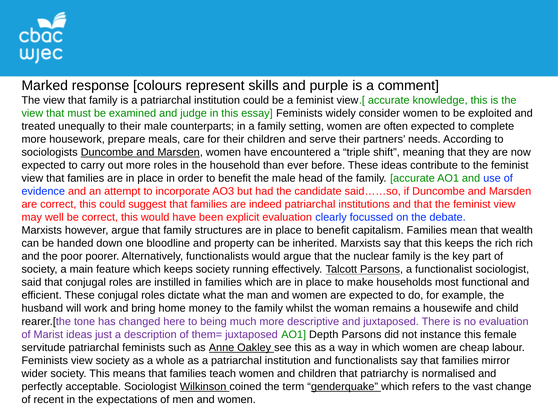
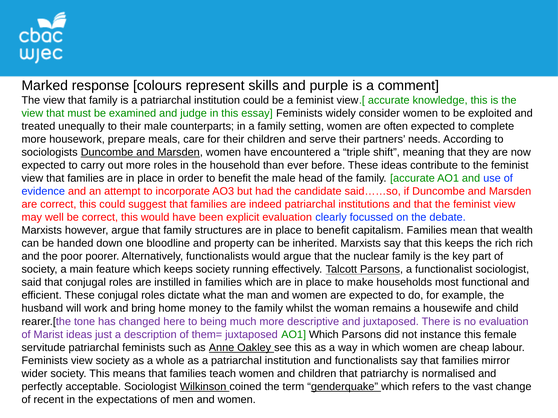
AO1 Depth: Depth -> Which (324, 335)
